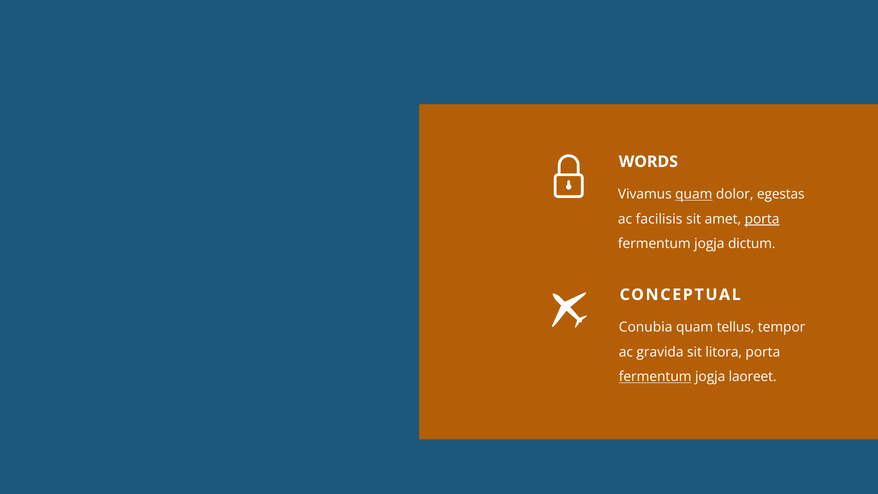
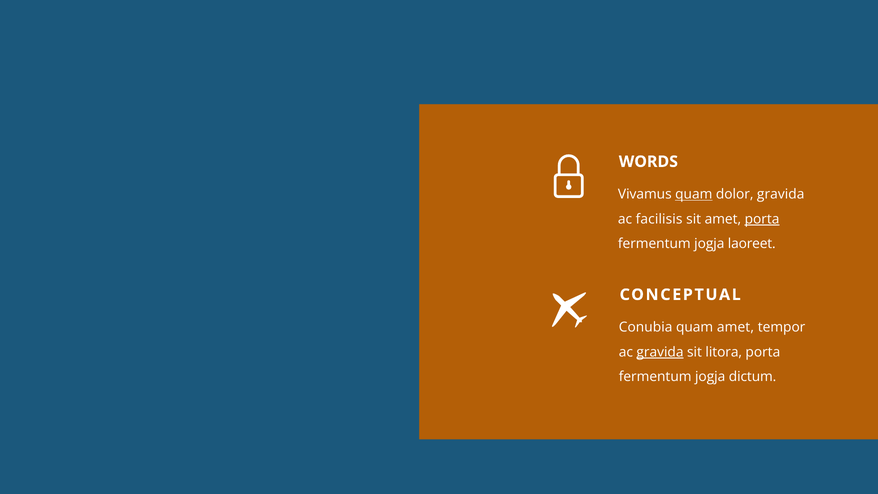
dolor egestas: egestas -> gravida (781, 194)
dictum: dictum -> laoreet (752, 244)
quam tellus: tellus -> amet (735, 327)
gravida underline: none -> present (660, 352)
fermentum underline: present -> none (655, 377)
laoreet: laoreet -> dictum (753, 377)
